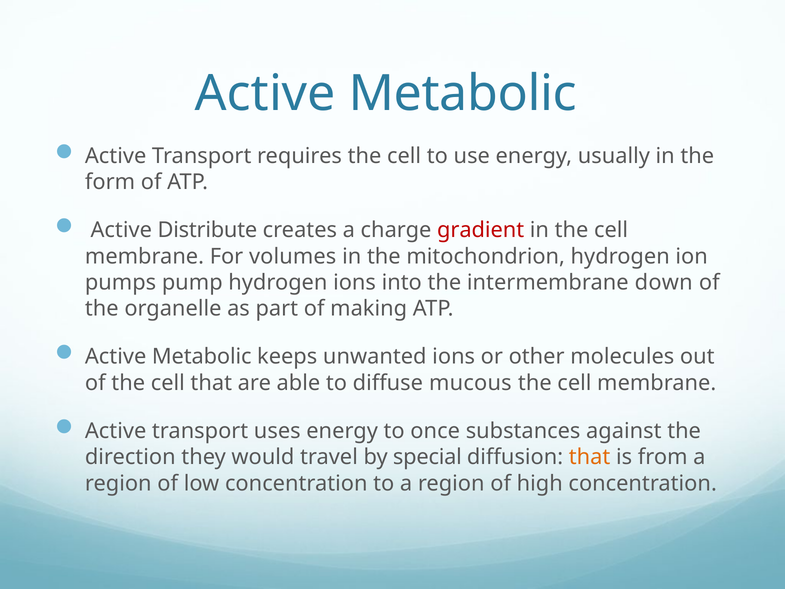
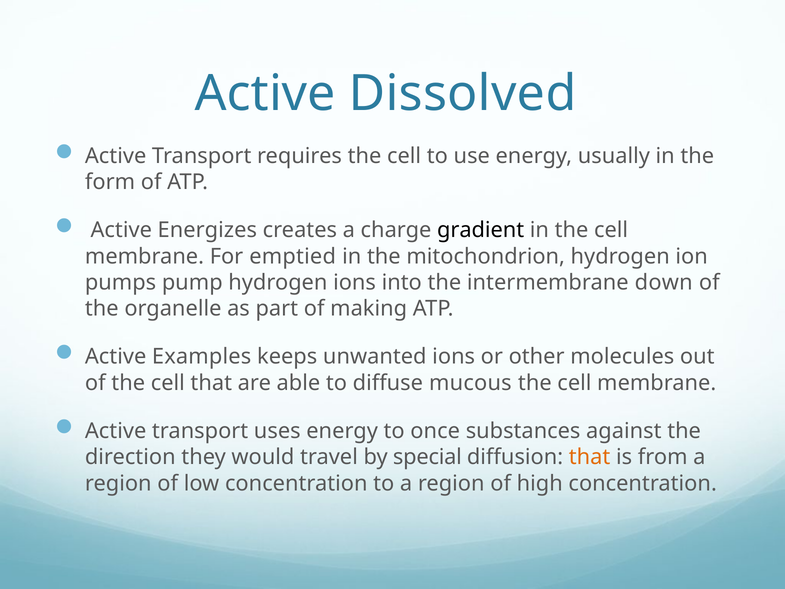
Metabolic: Metabolic -> Dissolved (463, 93)
Distribute: Distribute -> Energizes (207, 230)
gradient colour: red -> black (481, 230)
volumes: volumes -> emptied (293, 256)
Metabolic: Metabolic -> Examples (202, 357)
